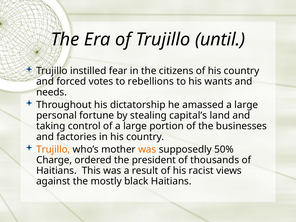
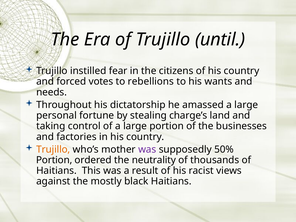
capital’s: capital’s -> charge’s (188, 115)
was colour: orange -> purple (147, 149)
Charge: Charge -> Portion (54, 160)
president: president -> neutrality (154, 160)
